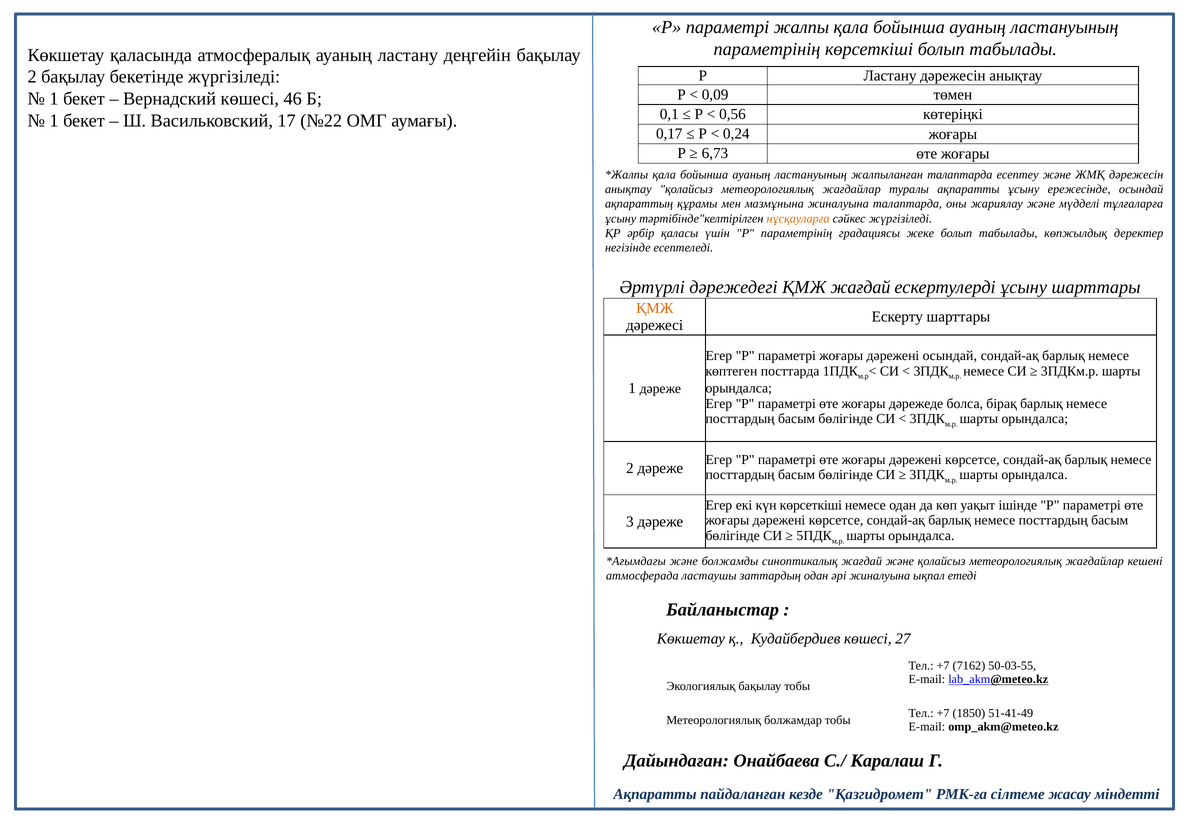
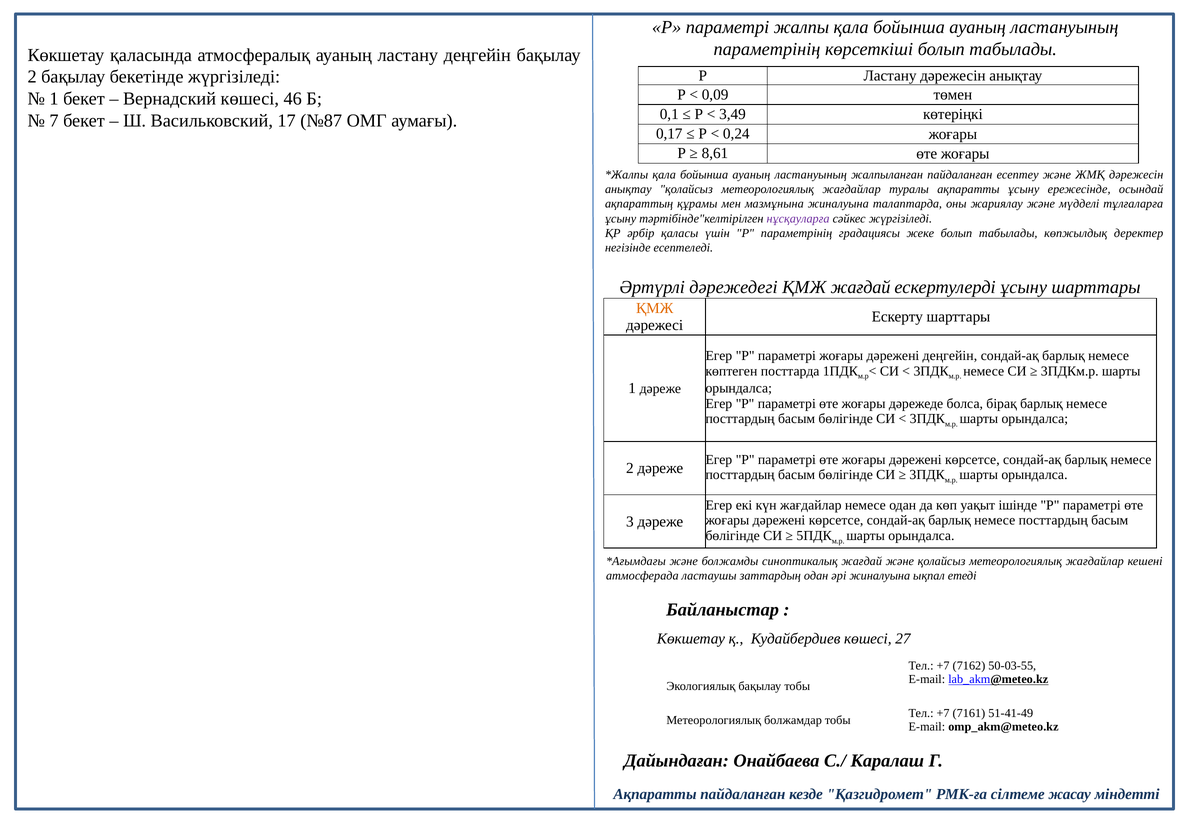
0,56: 0,56 -> 3,49 (733, 114)
1: 1 -> 7 (54, 121)
№22: №22 -> №87 (321, 121)
6,73: 6,73 -> 8,61 (715, 153)
жалпыланған талаптарда: талаптарда -> пайдаланған (960, 175)
нұсқауларға colour: orange -> purple (798, 219)
дәрежені осындай: осындай -> деңгейін (950, 356)
күн көрсеткіші: көрсеткіші -> жағдайлар (811, 505)
1850: 1850 -> 7161 (969, 714)
